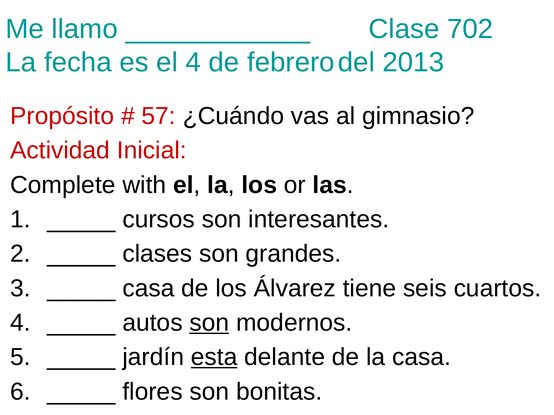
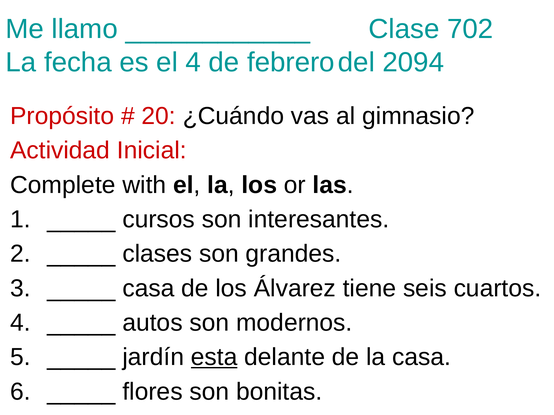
2013: 2013 -> 2094 (413, 62)
57: 57 -> 20 (159, 116)
son underline: present -> none (209, 323)
